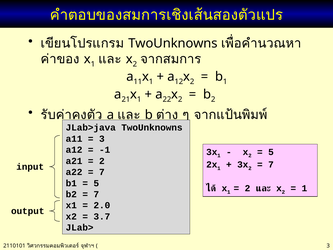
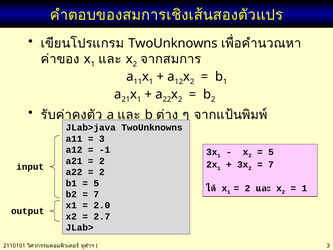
7: 7 -> 2 (102, 172)
3.7: 3.7 -> 2.7 (102, 216)
